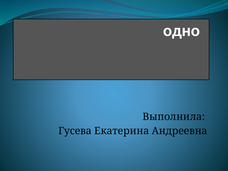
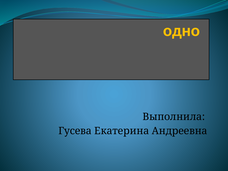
одно colour: white -> yellow (181, 31)
